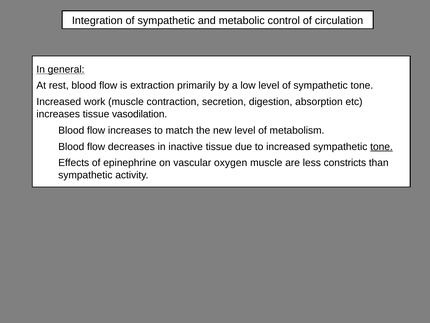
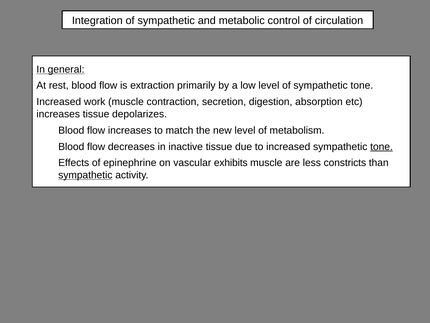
vasodilation: vasodilation -> depolarizes (140, 114)
oxygen: oxygen -> exhibits (231, 163)
sympathetic underline: none -> present (85, 175)
